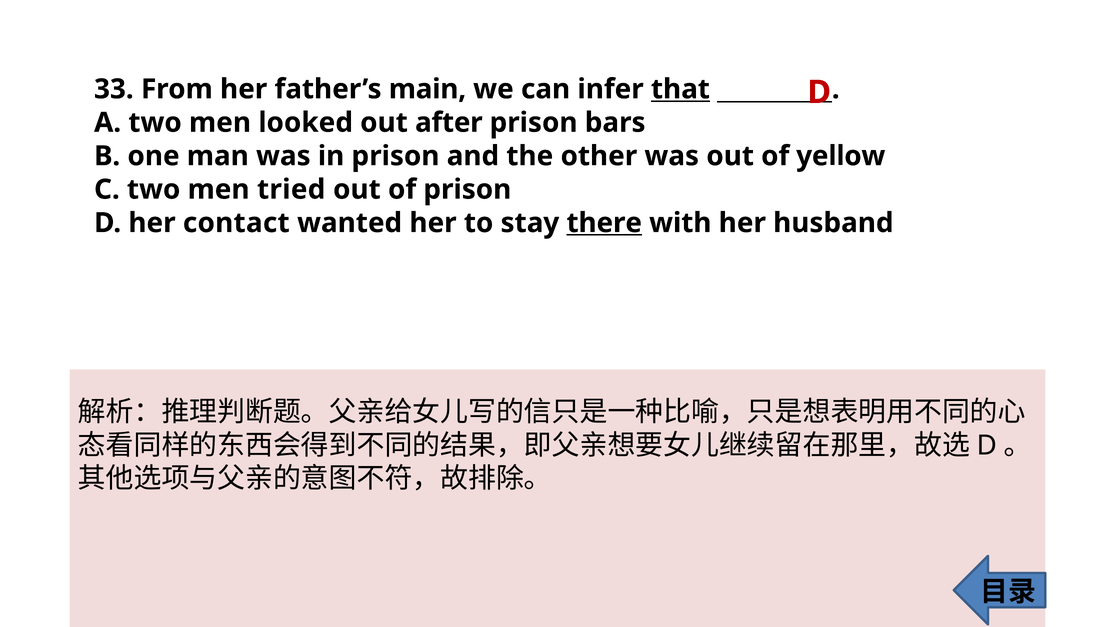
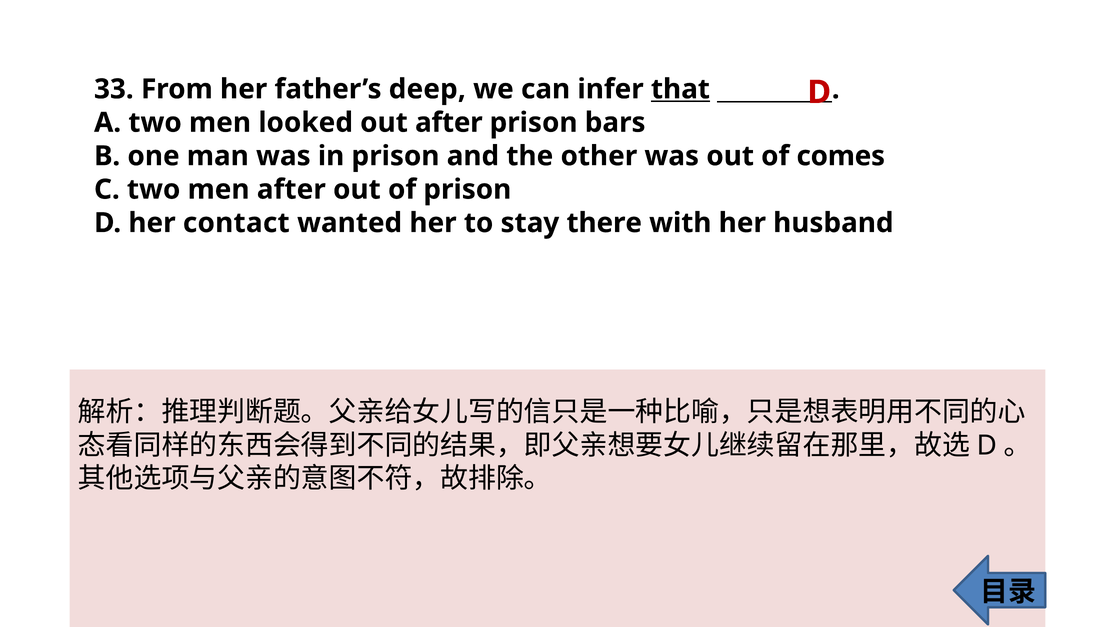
main: main -> deep (427, 89)
yellow: yellow -> comes (841, 156)
men tried: tried -> after (291, 190)
there underline: present -> none (604, 223)
